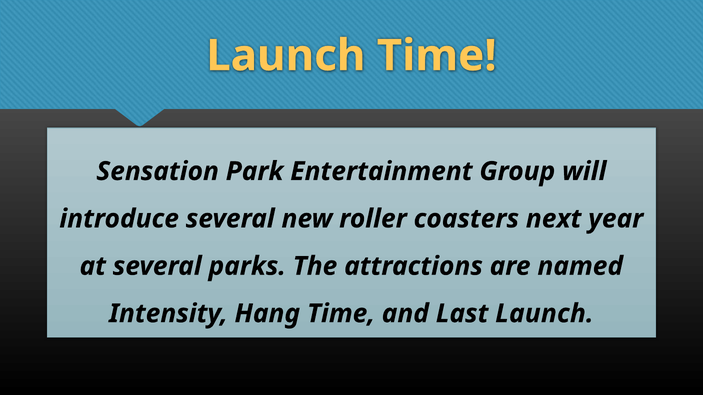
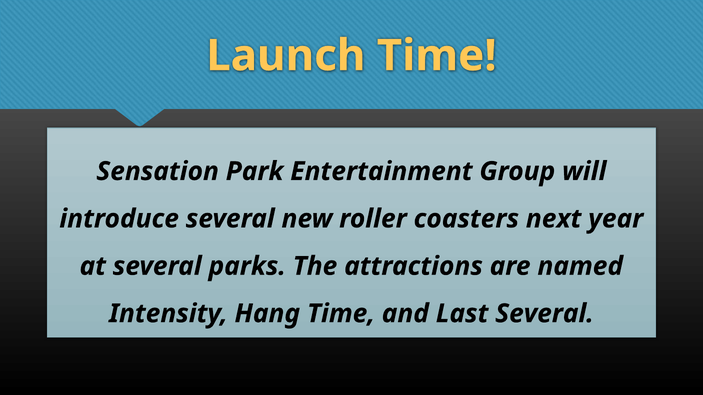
Last Launch: Launch -> Several (545, 314)
